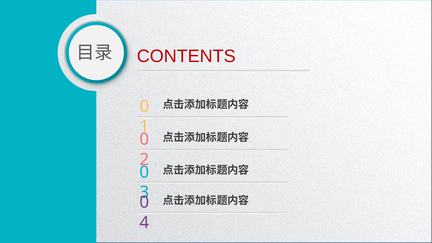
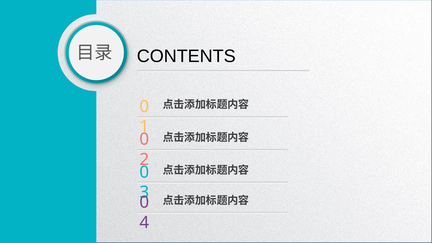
CONTENTS colour: red -> black (186, 56)
